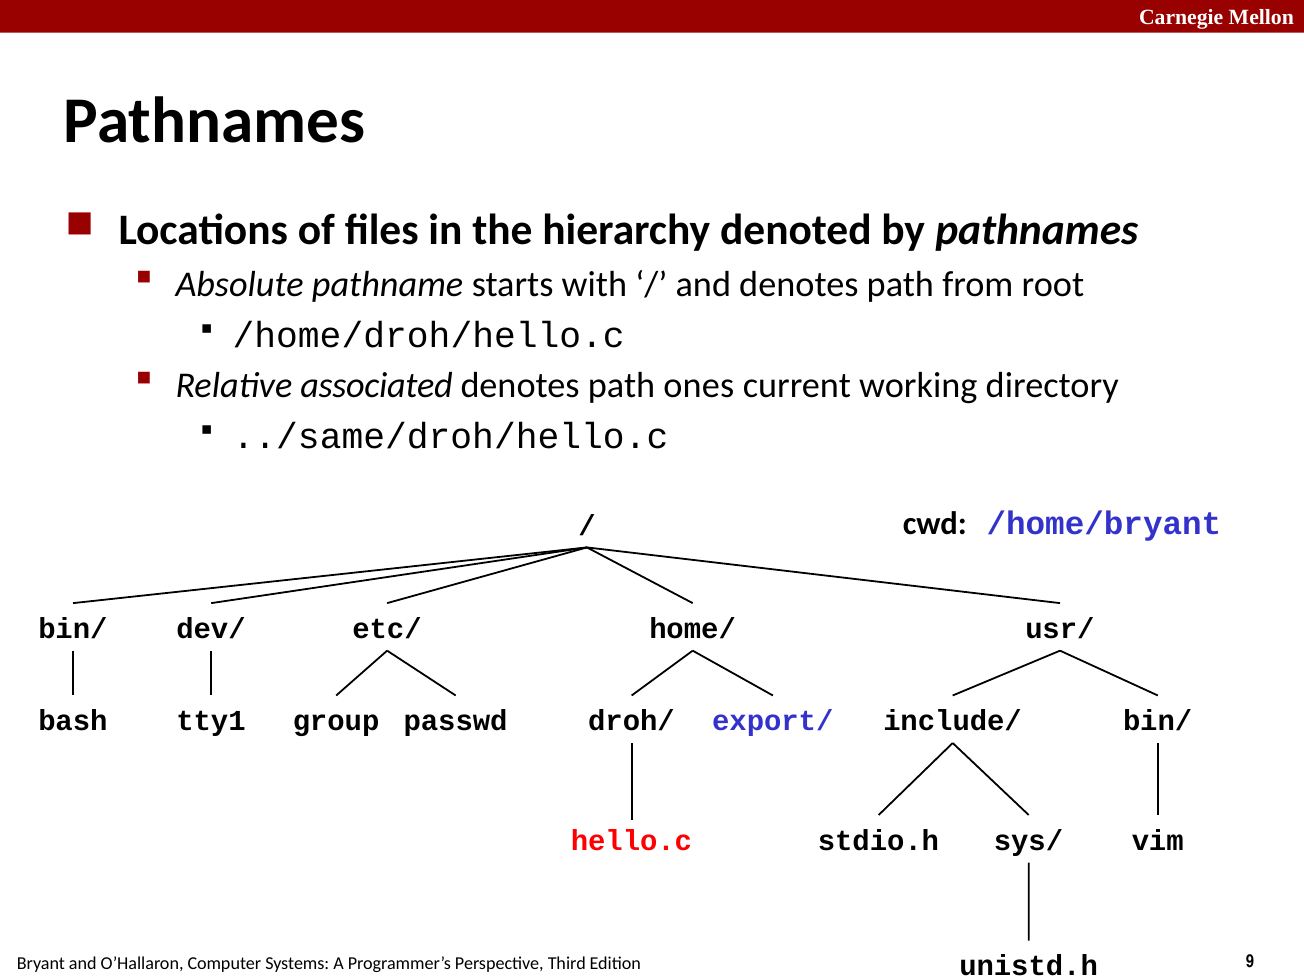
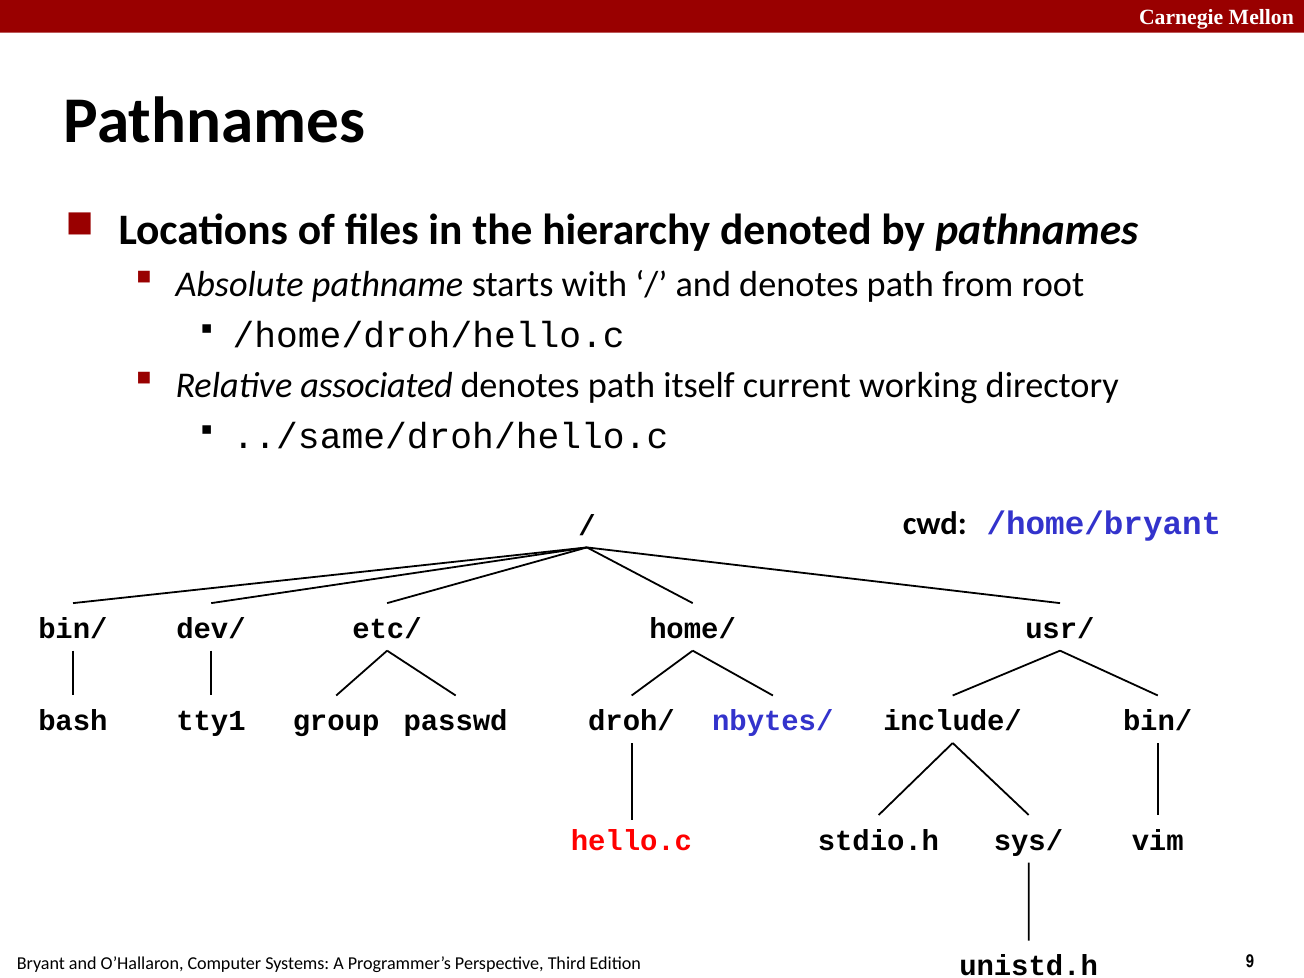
ones: ones -> itself (699, 386)
export/: export/ -> nbytes/ (773, 721)
